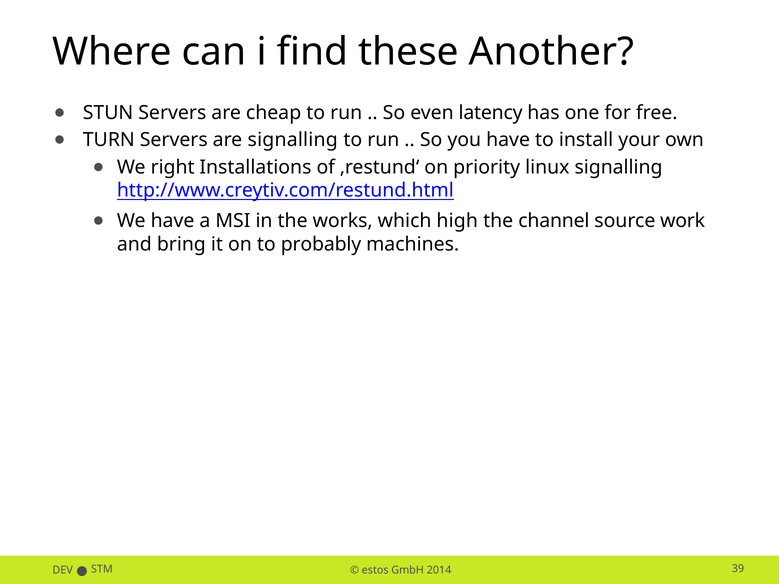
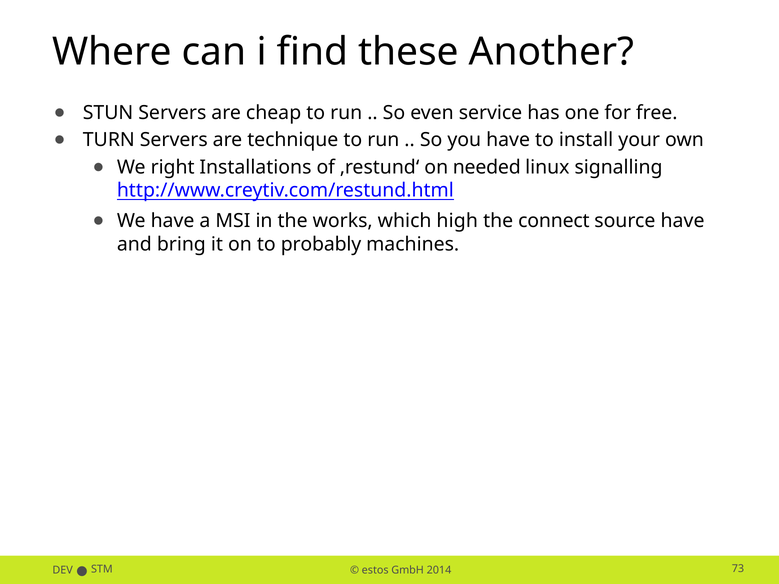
latency: latency -> service (491, 113)
are signalling: signalling -> technique (293, 140)
priority: priority -> needed (487, 167)
channel: channel -> connect (554, 221)
source work: work -> have (683, 221)
39: 39 -> 73 (738, 569)
